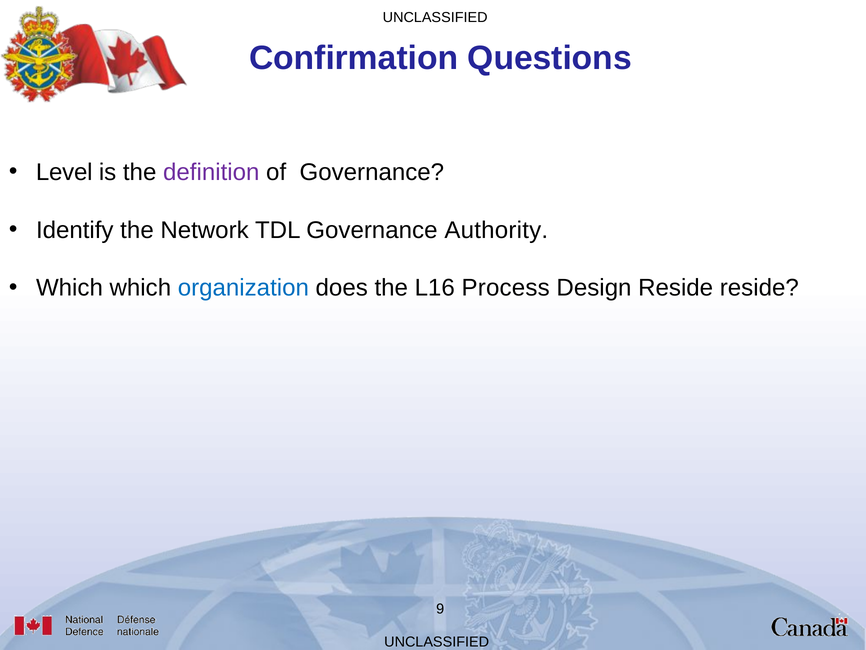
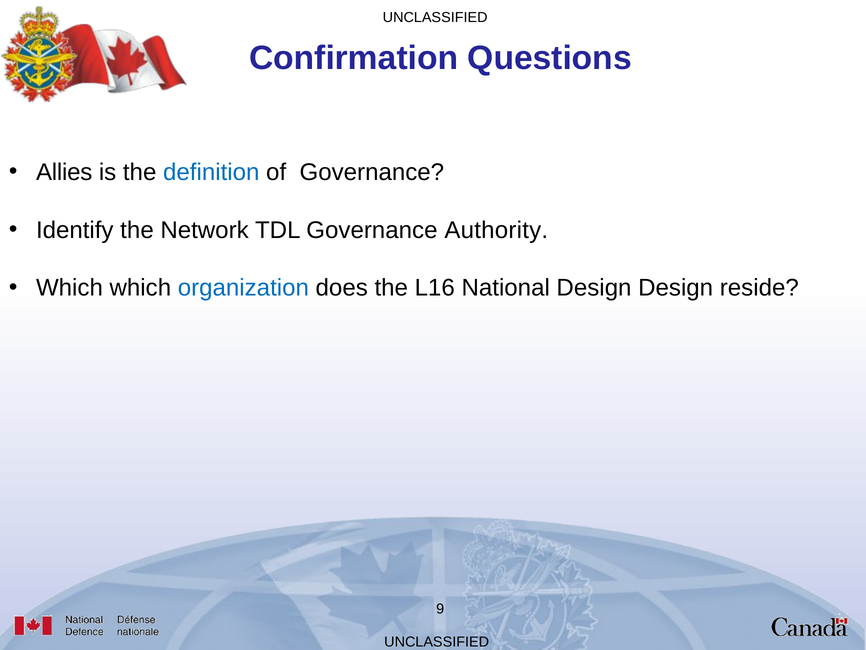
Level: Level -> Allies (64, 172)
definition colour: purple -> blue (211, 172)
Process: Process -> National (506, 288)
Design Reside: Reside -> Design (676, 288)
